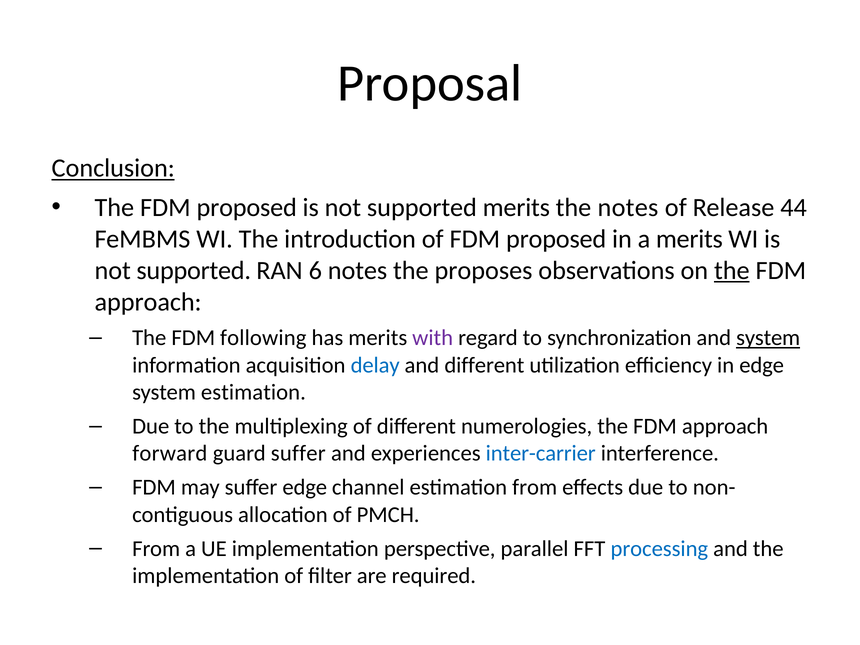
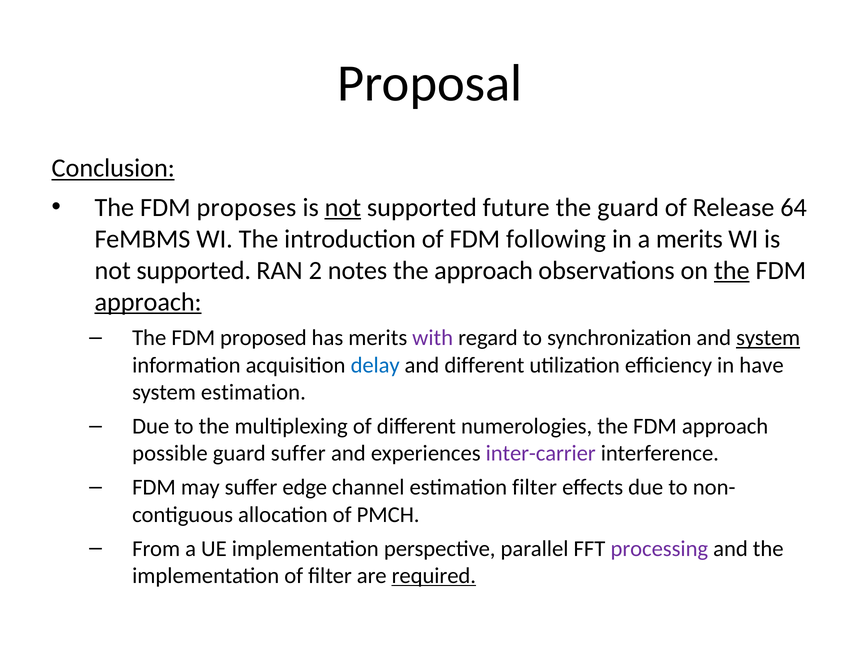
The FDM proposed: proposed -> proposes (246, 207)
not underline: none -> present (343, 207)
supported merits: merits -> future (516, 207)
the notes: notes -> guard (628, 207)
44: 44 -> 64 (794, 207)
of FDM proposed: proposed -> following (556, 239)
6: 6 -> 2 (315, 271)
the proposes: proposes -> approach (484, 271)
approach underline: none -> present (148, 302)
following: following -> proposed (263, 338)
in edge: edge -> have (762, 365)
forward: forward -> possible (170, 453)
inter-carrier colour: blue -> purple (541, 453)
estimation from: from -> filter (535, 487)
processing colour: blue -> purple (659, 549)
required underline: none -> present (434, 576)
